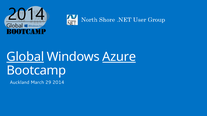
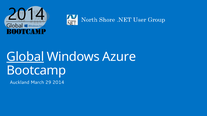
Azure underline: present -> none (119, 57)
